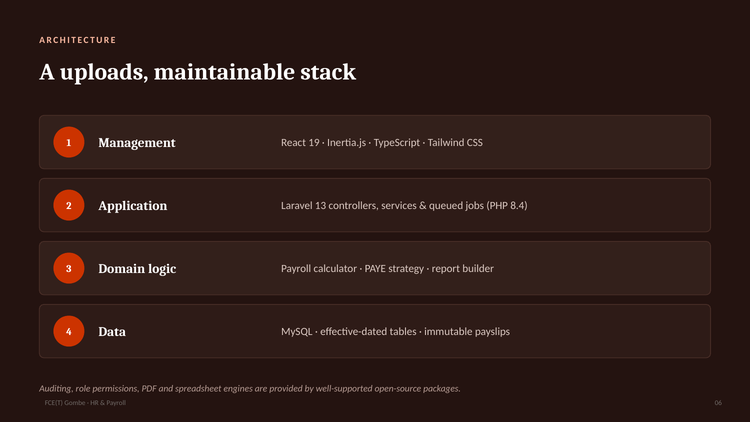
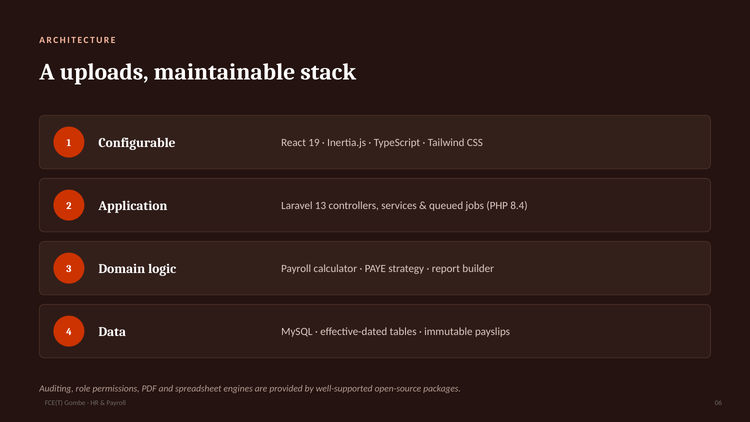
Management: Management -> Configurable (137, 143)
